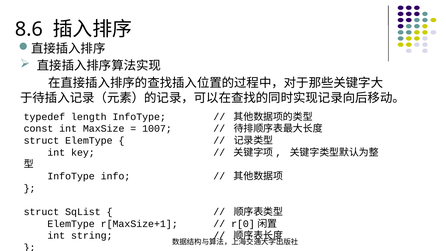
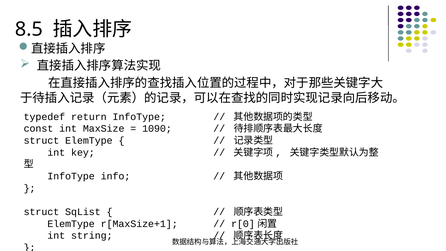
8.6: 8.6 -> 8.5 (29, 29)
length: length -> return (89, 117)
1007: 1007 -> 1090 (157, 129)
